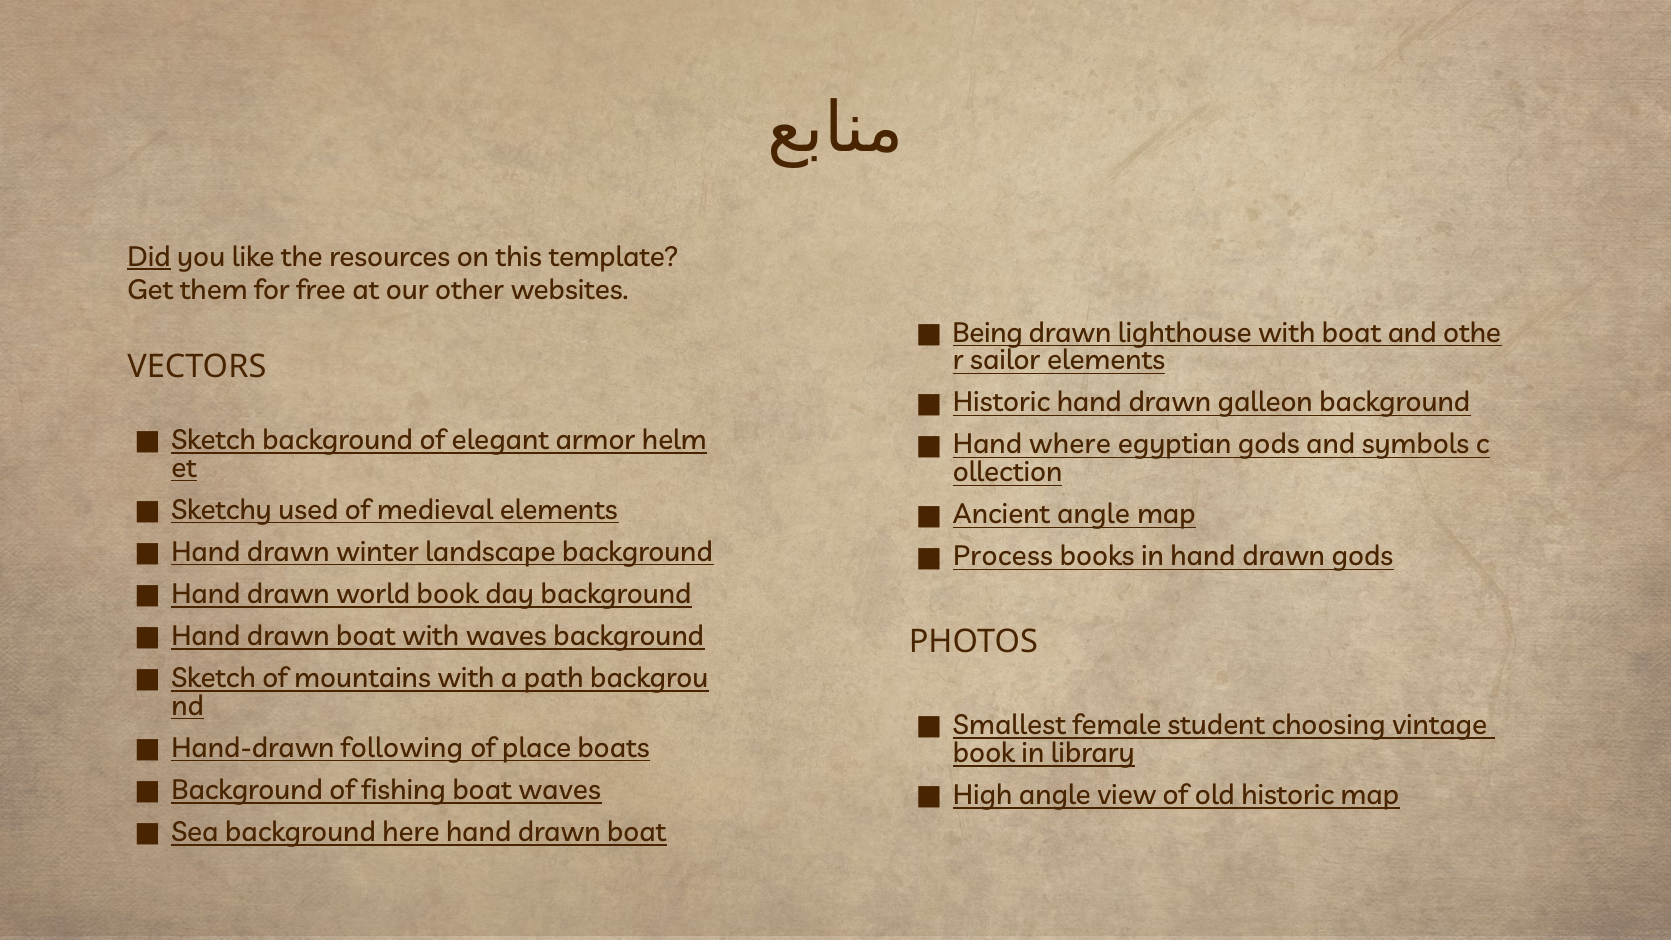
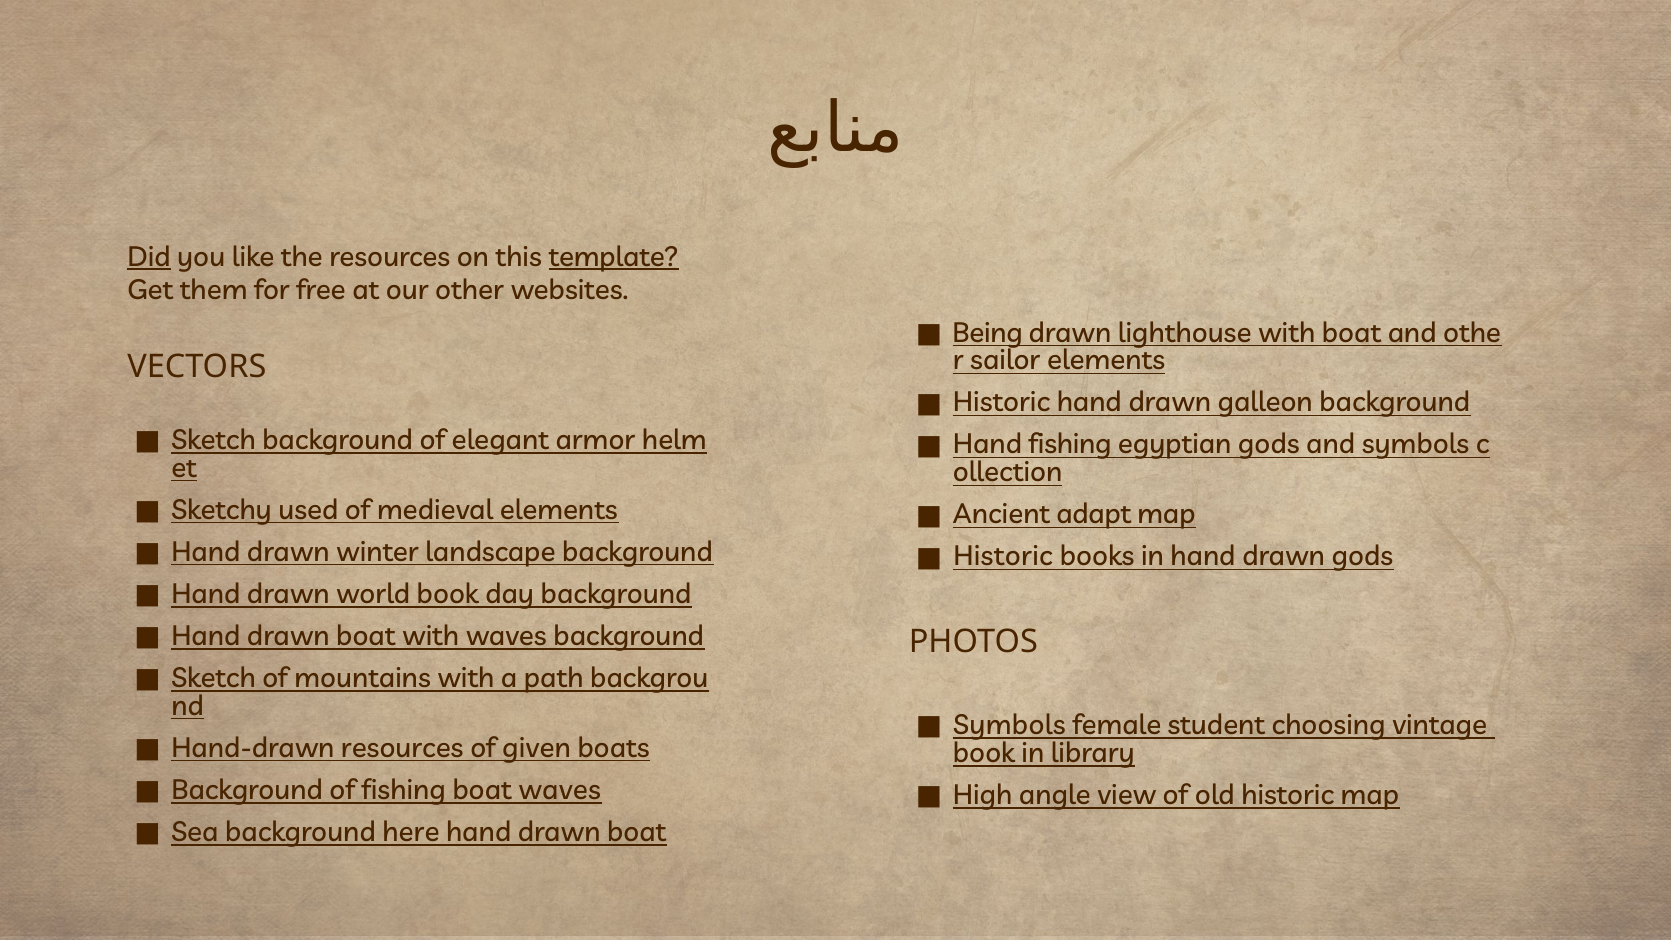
template underline: none -> present (614, 257)
Hand where: where -> fishing (1070, 445)
Ancient angle: angle -> adapt (1094, 515)
Process: Process -> Historic (1003, 557)
Smallest: Smallest -> Symbols (1009, 725)
Hand-drawn following: following -> resources (402, 748)
place: place -> given (537, 748)
